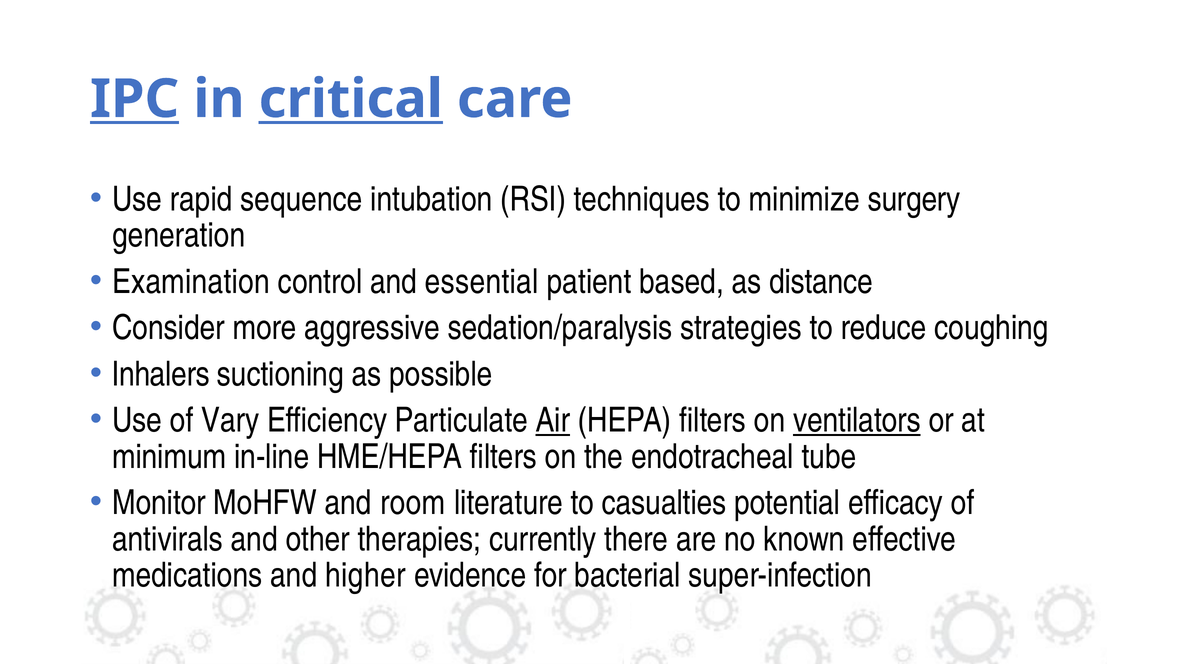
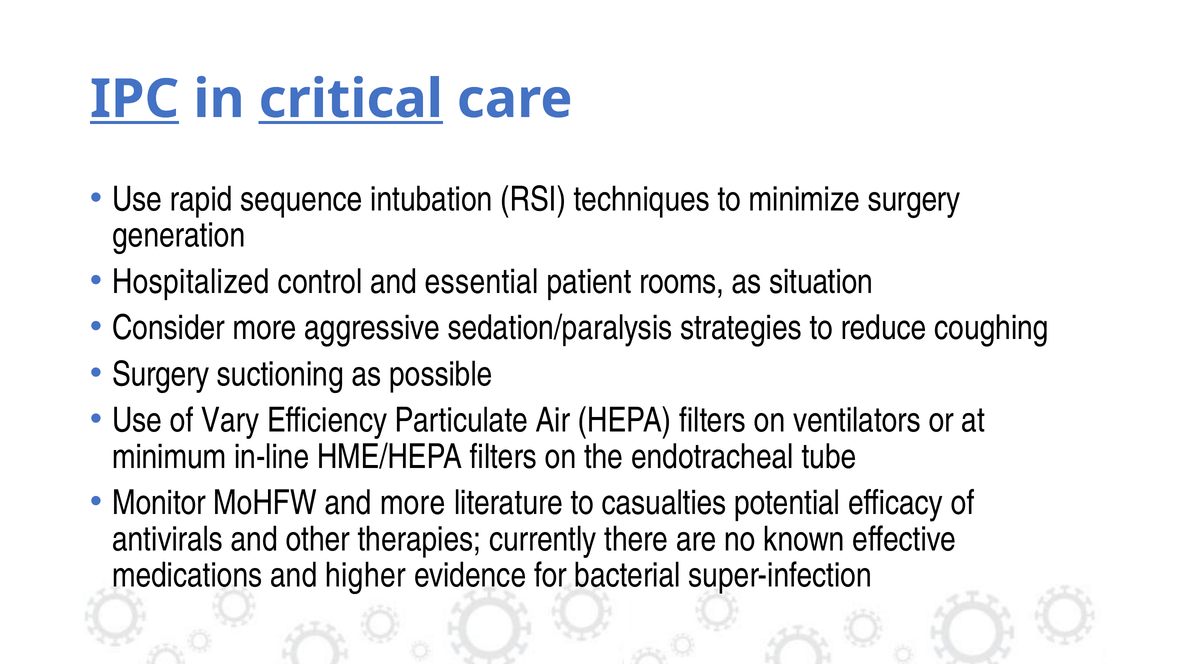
Examination: Examination -> Hospitalized (191, 282)
based: based -> rooms (682, 282)
distance: distance -> situation (821, 282)
Inhalers: Inhalers -> Surgery (161, 374)
Air underline: present -> none (553, 420)
ventilators underline: present -> none (857, 420)
and room: room -> more (413, 503)
